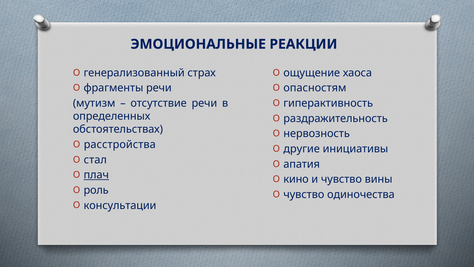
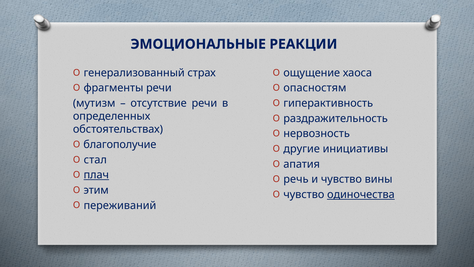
расстройства: расстройства -> благополучие (120, 144)
кино: кино -> речь (296, 179)
роль: роль -> этим (96, 190)
одиночества underline: none -> present (361, 194)
консультации: консультации -> переживаний (120, 205)
